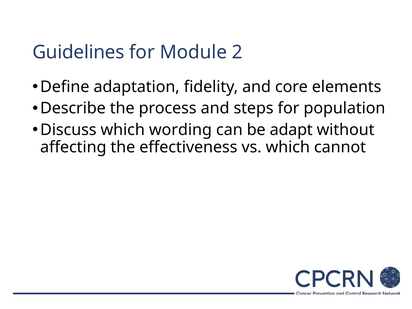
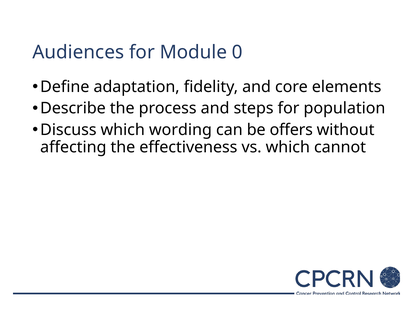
Guidelines: Guidelines -> Audiences (78, 52)
2: 2 -> 0 (237, 52)
adapt: adapt -> offers (291, 130)
